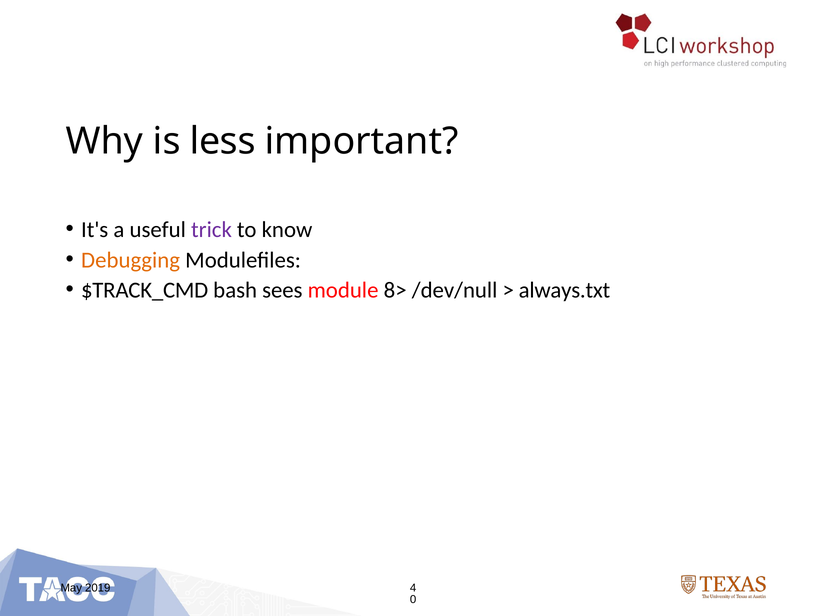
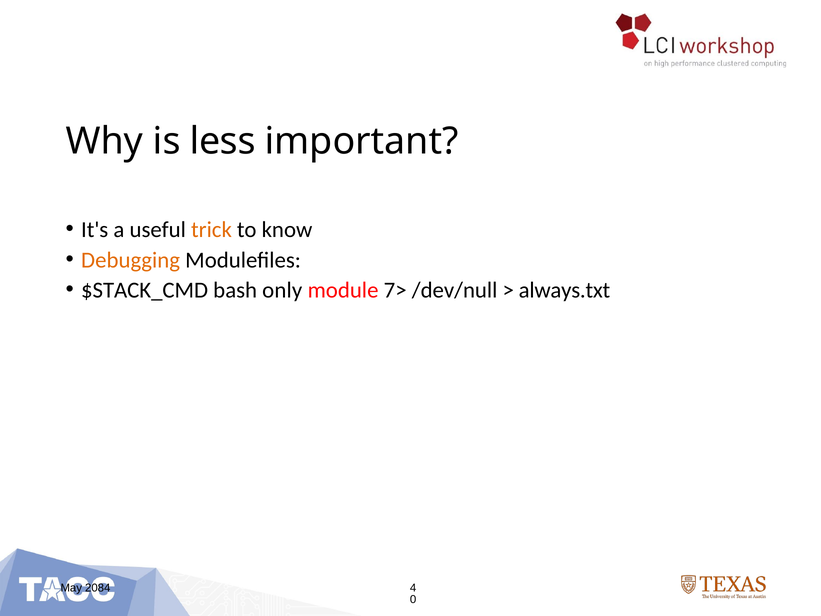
trick colour: purple -> orange (211, 230)
$TRACK_CMD: $TRACK_CMD -> $STACK_CMD (145, 290)
sees: sees -> only (282, 290)
8>: 8> -> 7> (395, 290)
2019: 2019 -> 2084 (98, 588)
